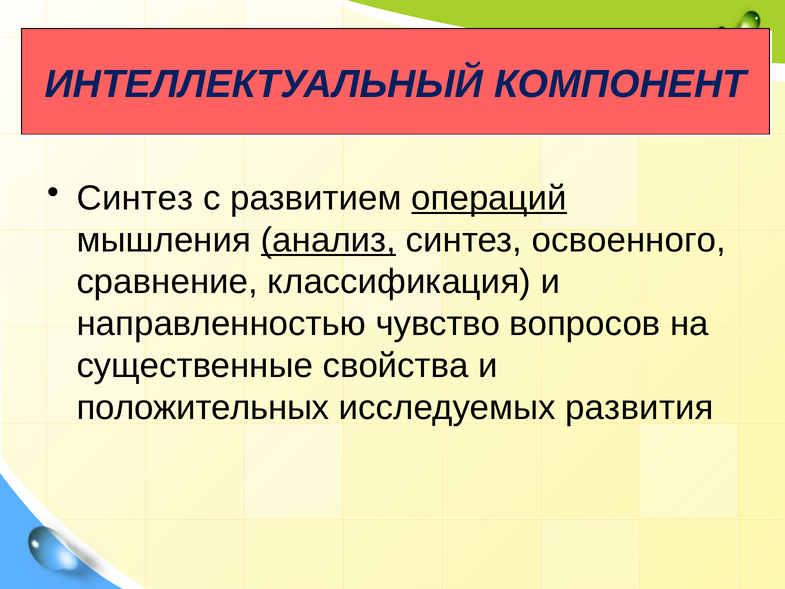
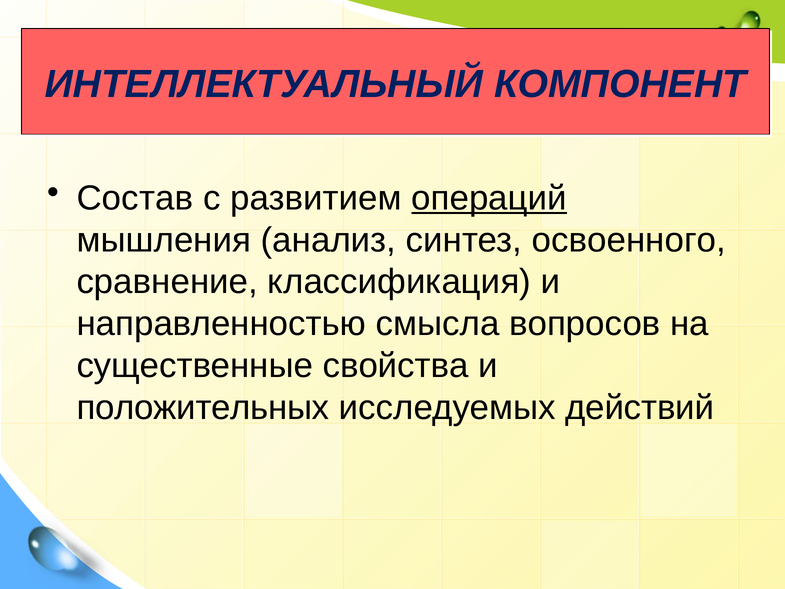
Синтез: Синтез -> Состав (135, 198)
анализ underline: present -> none (328, 240)
чувство: чувство -> смысла (438, 324)
развития: развития -> действий (640, 407)
